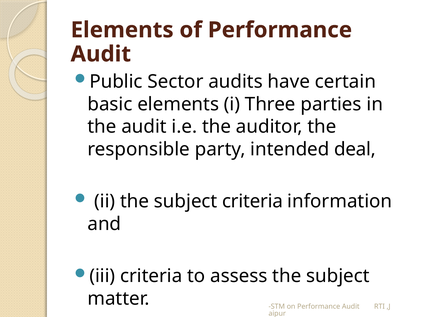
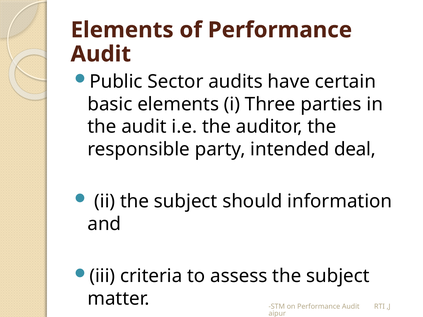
subject criteria: criteria -> should (252, 202)
